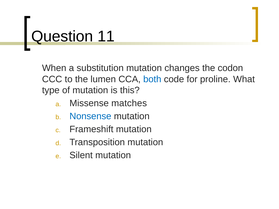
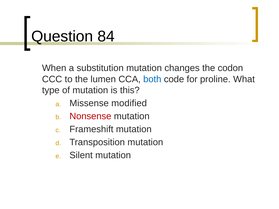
11: 11 -> 84 (106, 36)
matches: matches -> modified (129, 103)
Nonsense colour: blue -> red (90, 116)
